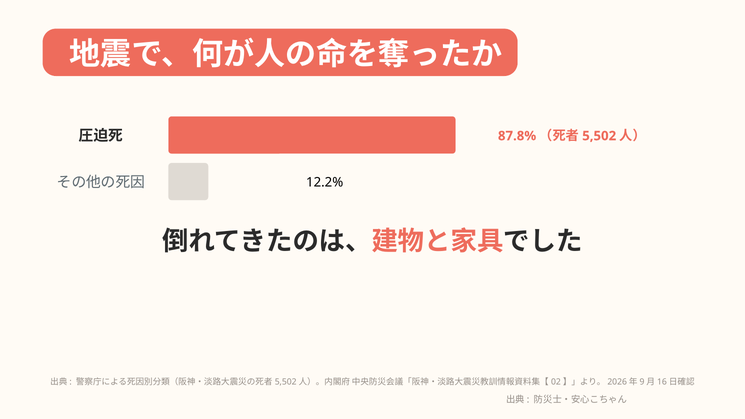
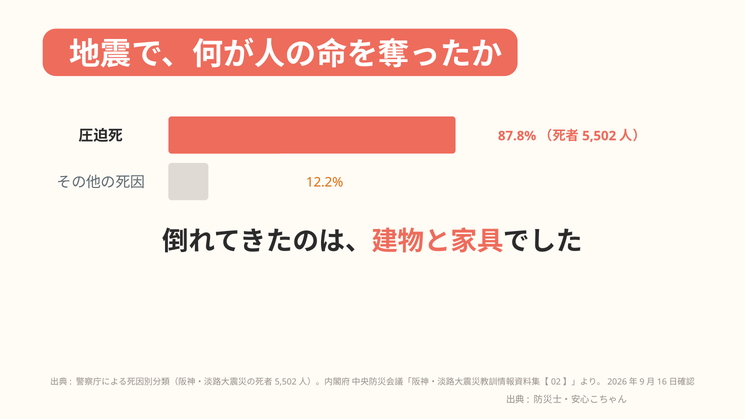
12.2% colour: black -> orange (325, 182)
